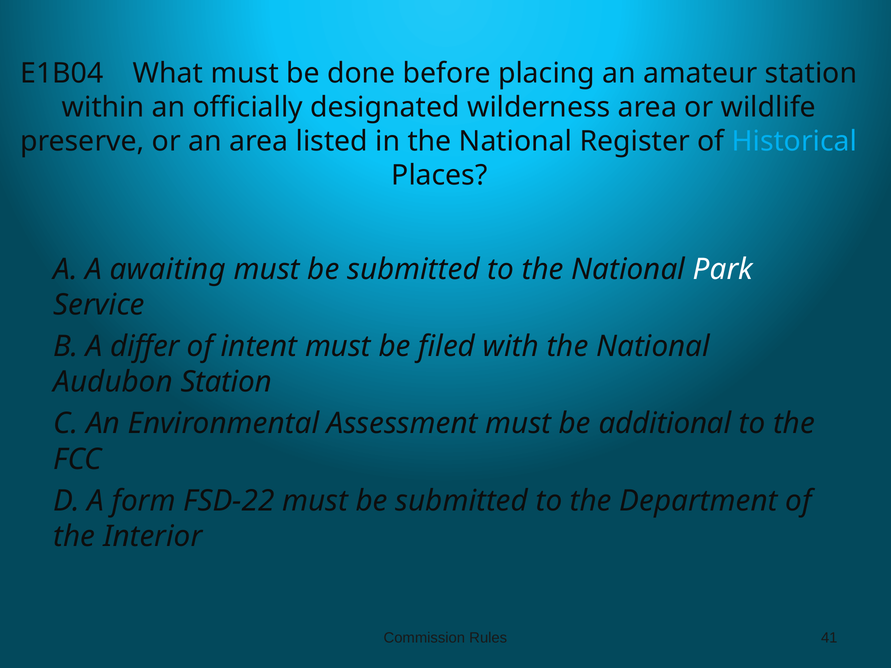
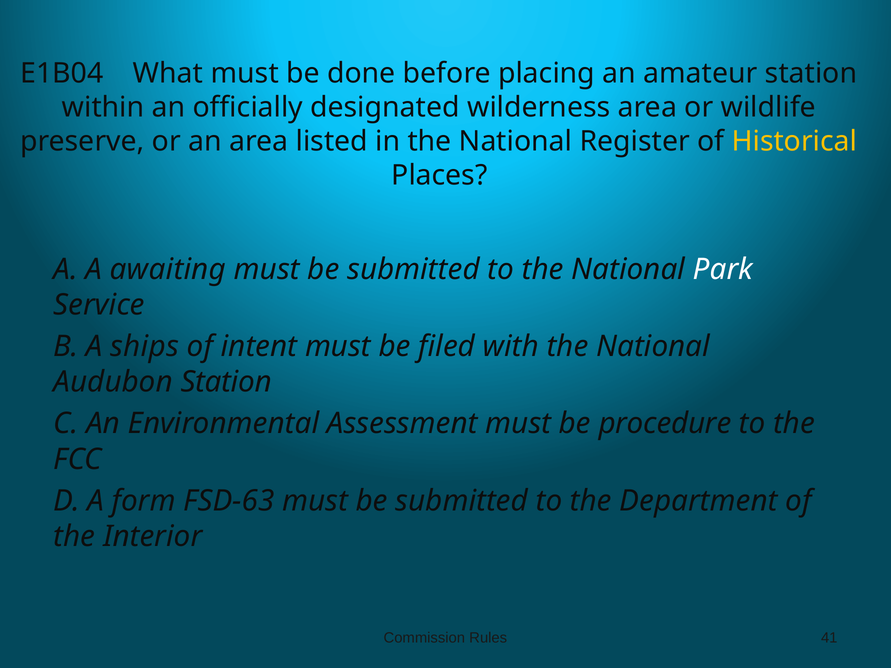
Historical colour: light blue -> yellow (794, 142)
differ: differ -> ships (145, 347)
additional: additional -> procedure (665, 424)
FSD-22: FSD-22 -> FSD-63 (229, 501)
